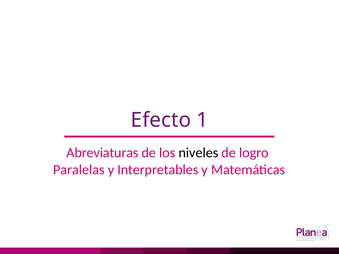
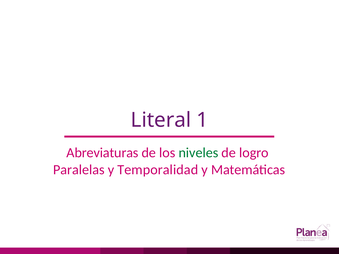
Efecto: Efecto -> Literal (161, 120)
niveles colour: black -> green (198, 153)
Interpretables: Interpretables -> Temporalidad (158, 170)
